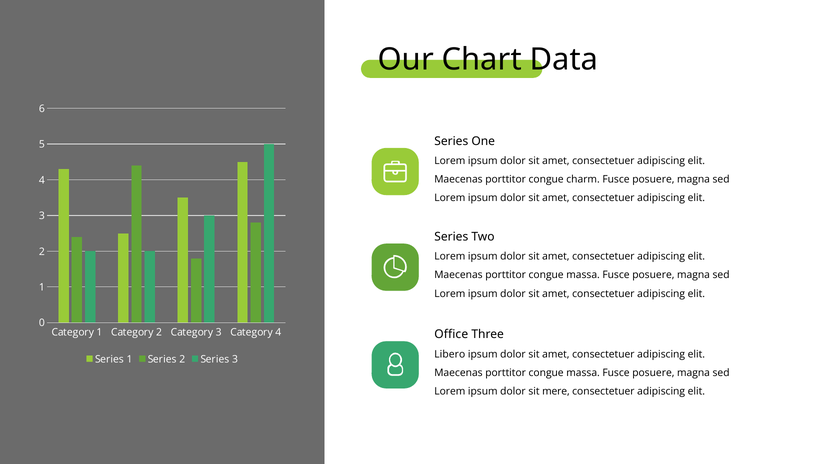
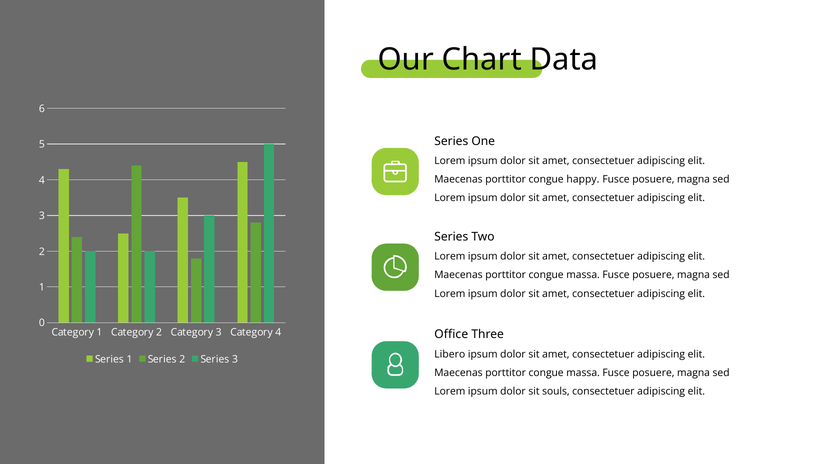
charm: charm -> happy (583, 179)
mere: mere -> souls (556, 391)
